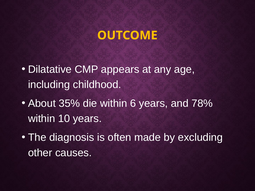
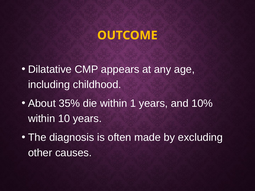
6: 6 -> 1 (133, 104)
78%: 78% -> 10% (202, 104)
